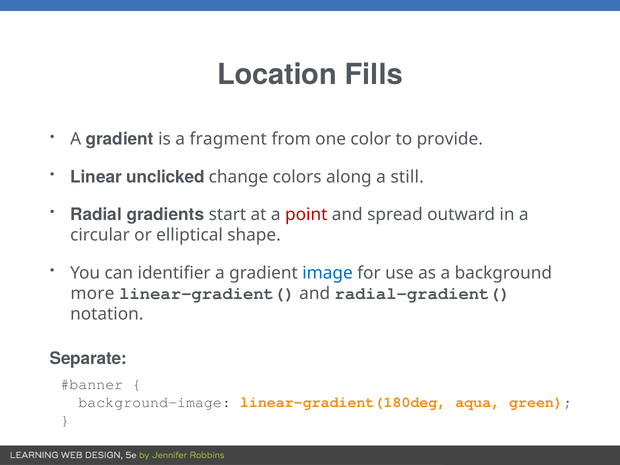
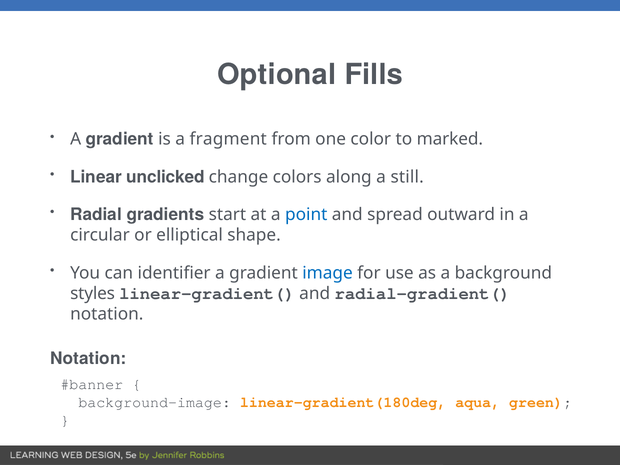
Location: Location -> Optional (277, 75)
provide: provide -> marked (450, 139)
point colour: red -> blue (306, 215)
more: more -> styles (93, 294)
Separate: Separate -> Notation (88, 359)
